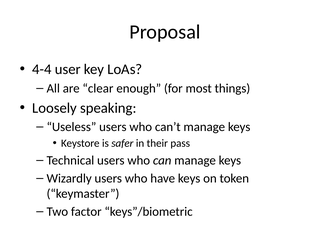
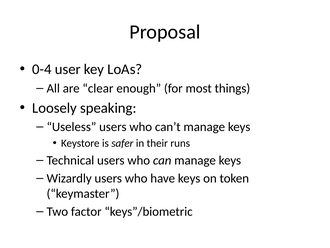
4-4: 4-4 -> 0-4 (42, 69)
pass: pass -> runs (180, 143)
